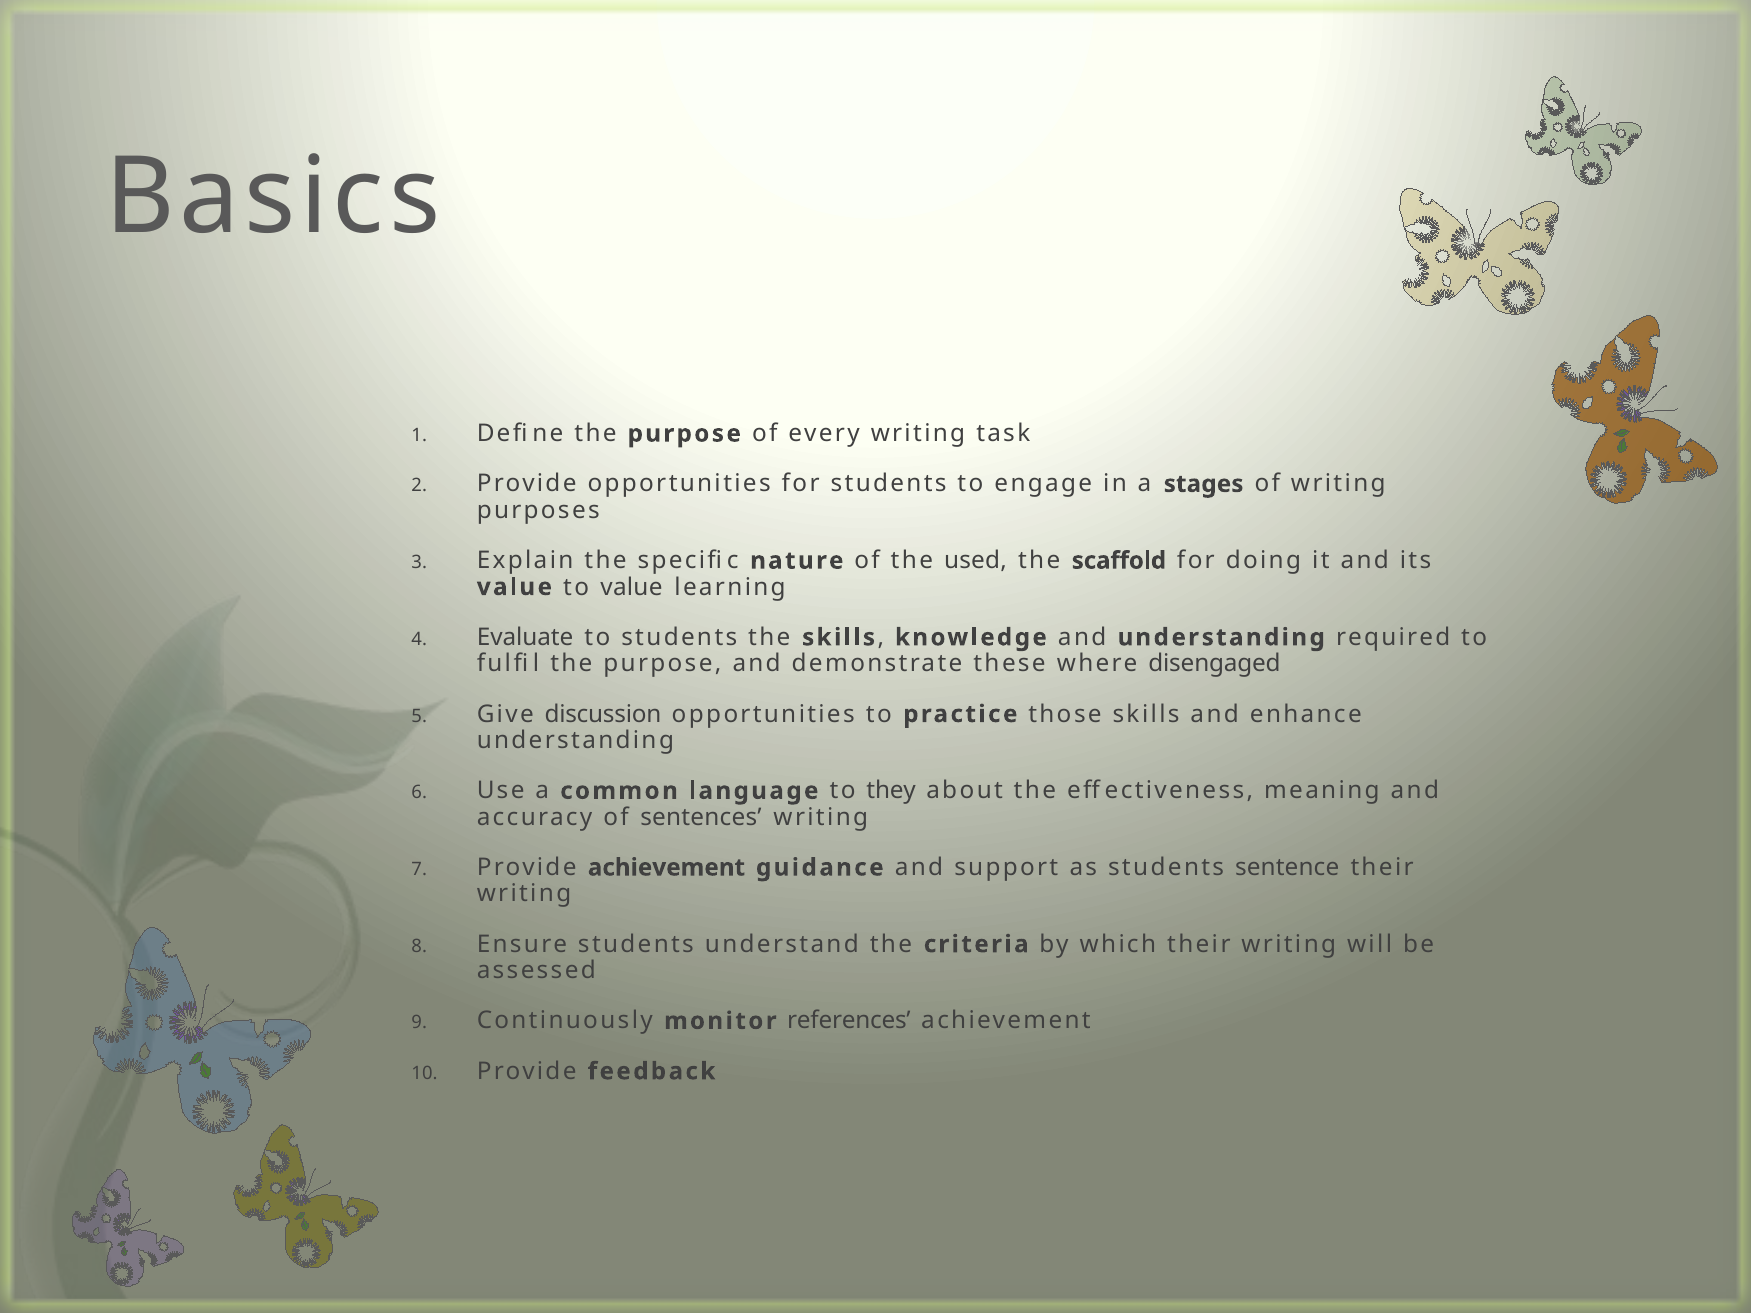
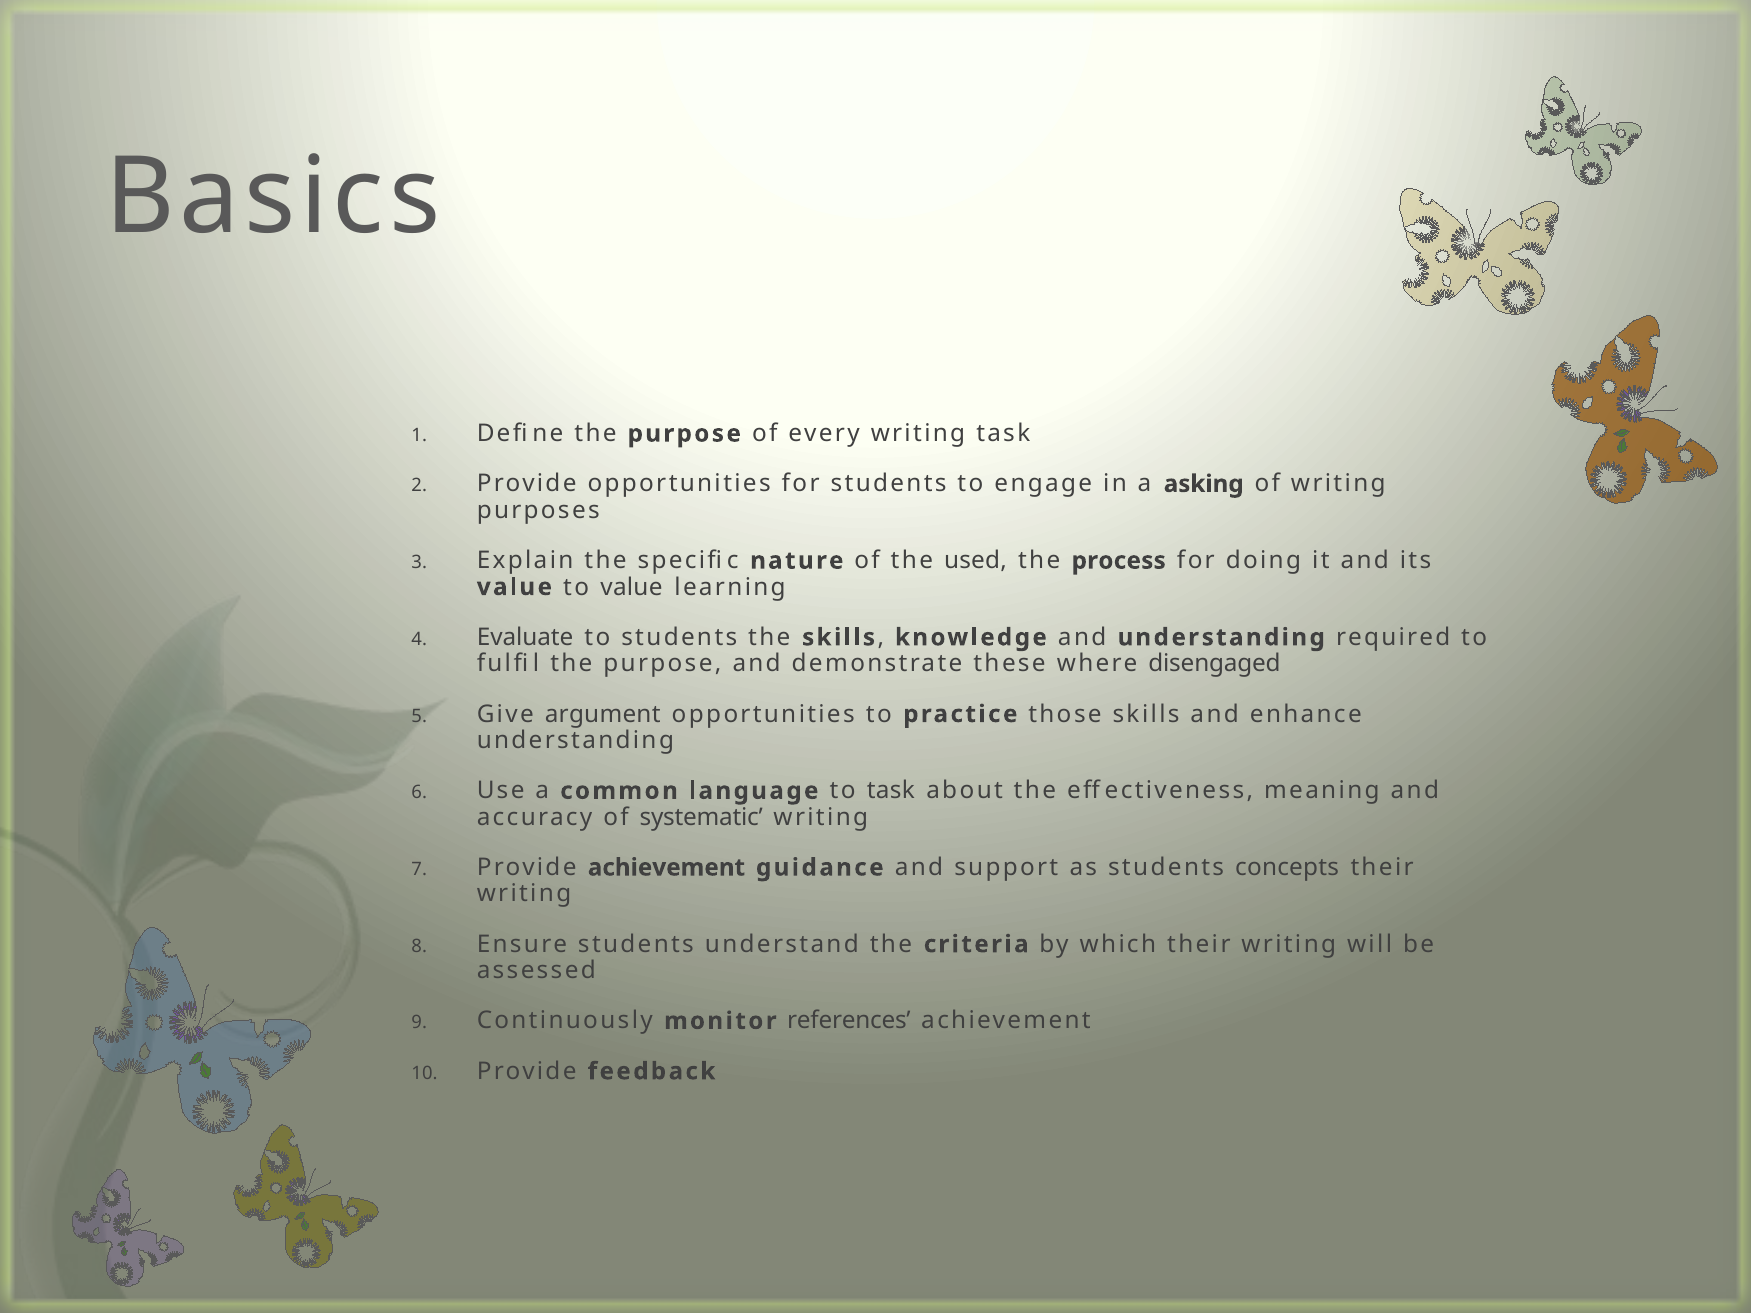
stages: stages -> asking (1204, 484)
scaffold: scaffold -> process (1119, 561)
discussion: discussion -> argument (603, 714)
to they: they -> task (891, 791)
sentences: sentences -> systematic (701, 817)
sentence: sentence -> concepts (1287, 868)
